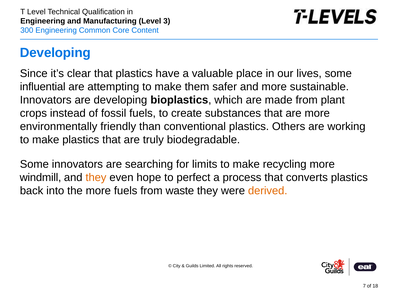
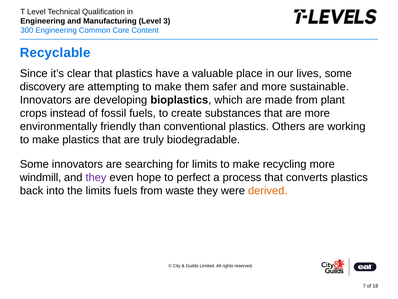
Developing: Developing -> Recyclable (55, 53)
influential: influential -> discovery (43, 86)
they colour: orange -> purple (96, 177)
the more: more -> limits (98, 190)
